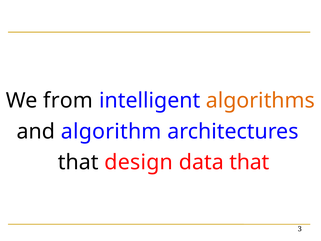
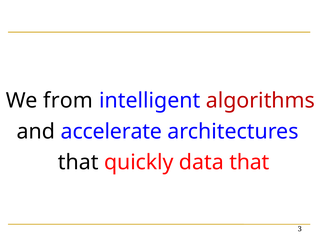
algorithms colour: orange -> red (260, 101)
algorithm: algorithm -> accelerate (111, 131)
design: design -> quickly (139, 162)
